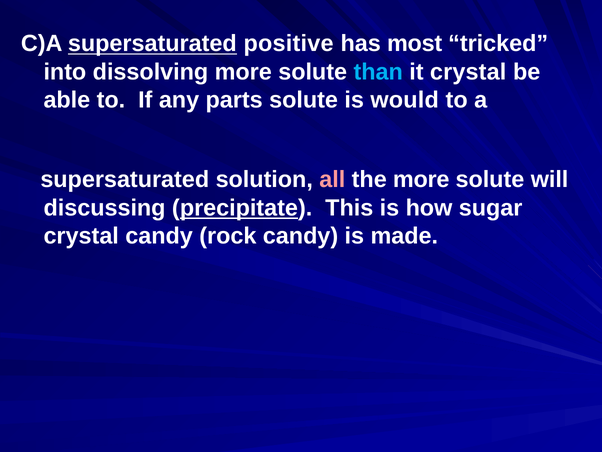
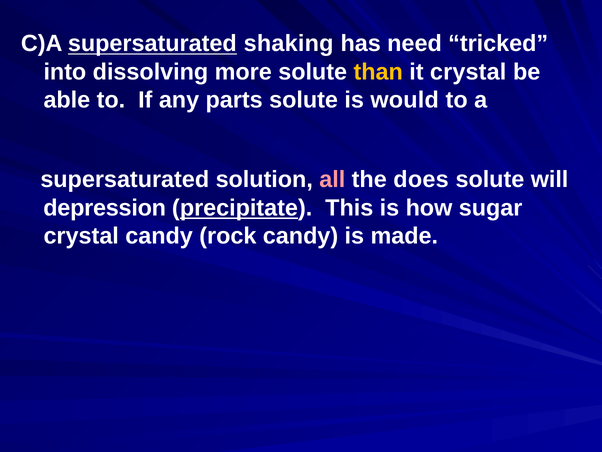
positive: positive -> shaking (289, 44)
most: most -> need (415, 44)
than colour: light blue -> yellow (378, 72)
the more: more -> does (421, 180)
discussing: discussing -> depression (105, 208)
